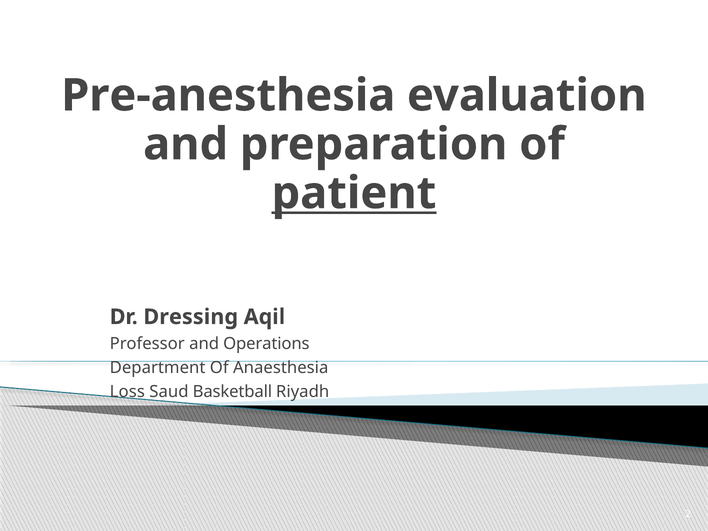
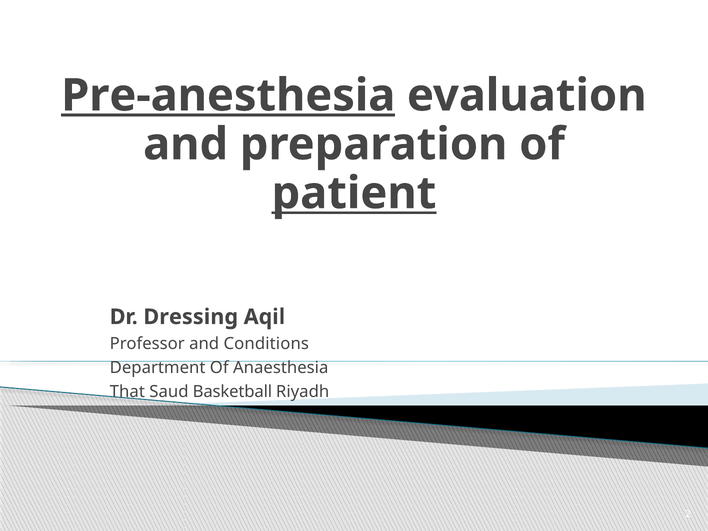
Pre-anesthesia underline: none -> present (228, 96)
Operations: Operations -> Conditions (266, 344)
Loss: Loss -> That (127, 392)
